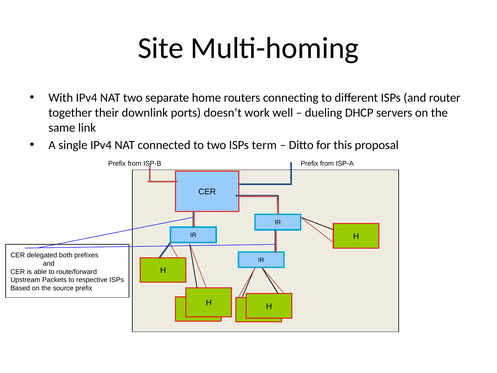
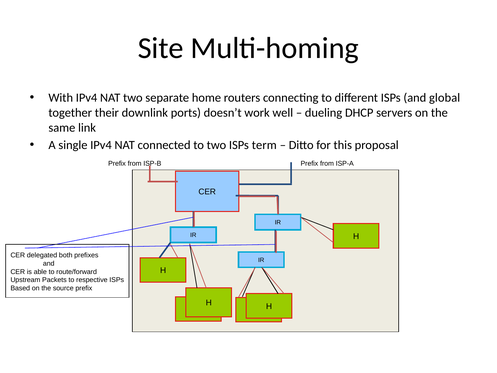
router: router -> global (445, 98)
